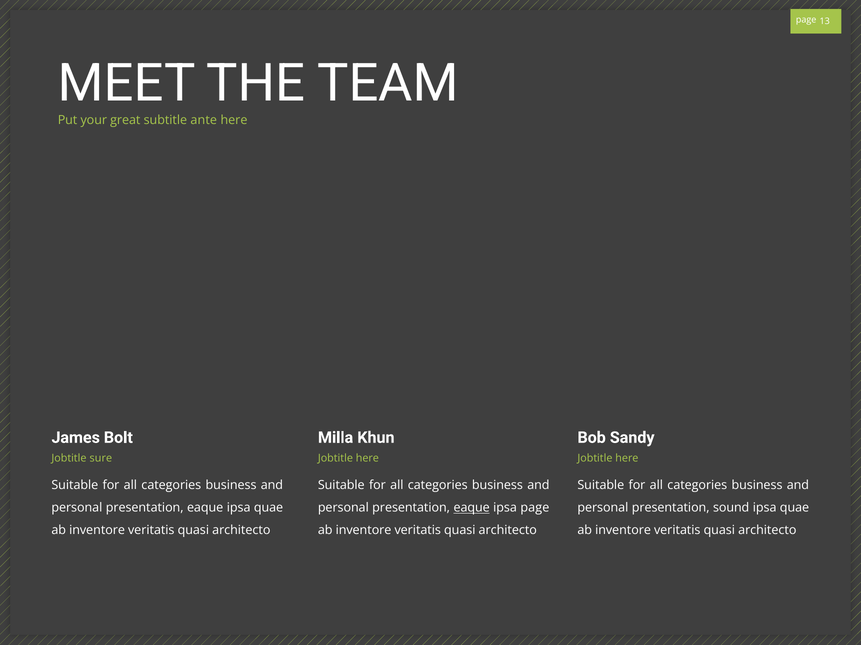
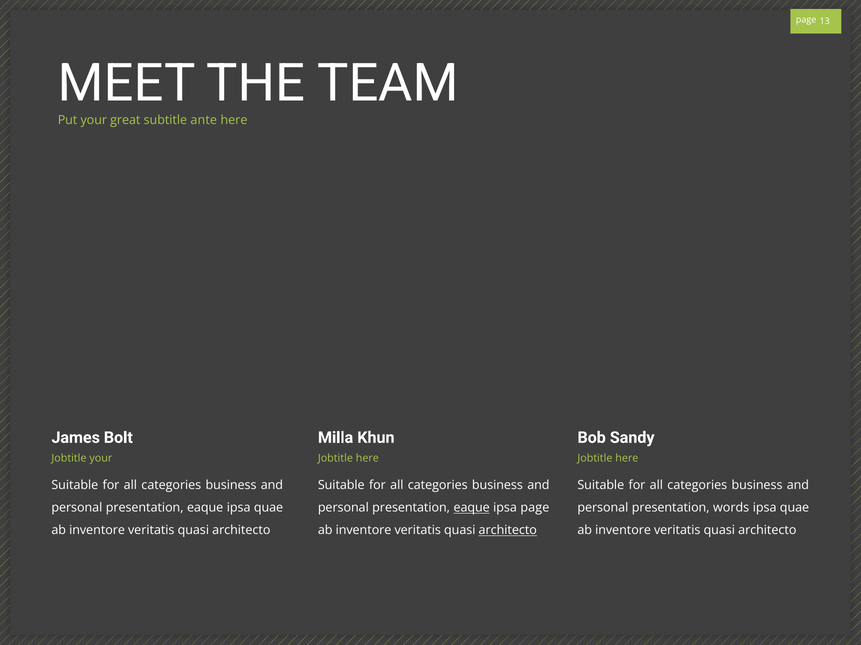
Jobtitle sure: sure -> your (101, 459)
sound: sound -> words (731, 508)
architecto underline: none -> present (508, 531)
